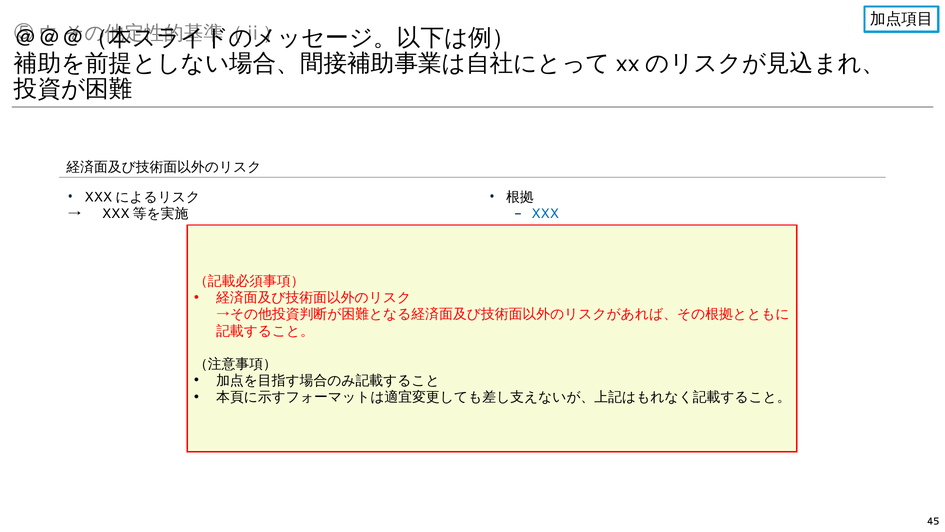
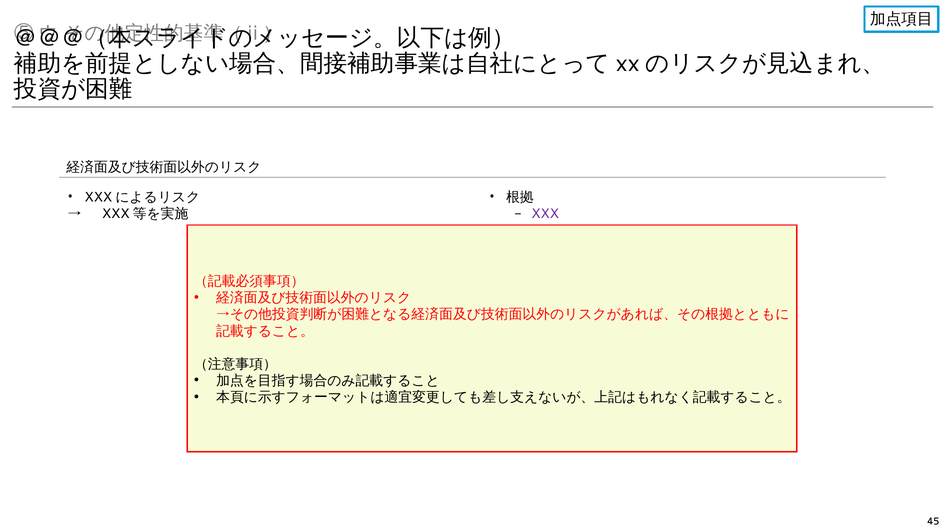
XXX colour: blue -> purple (545, 213)
